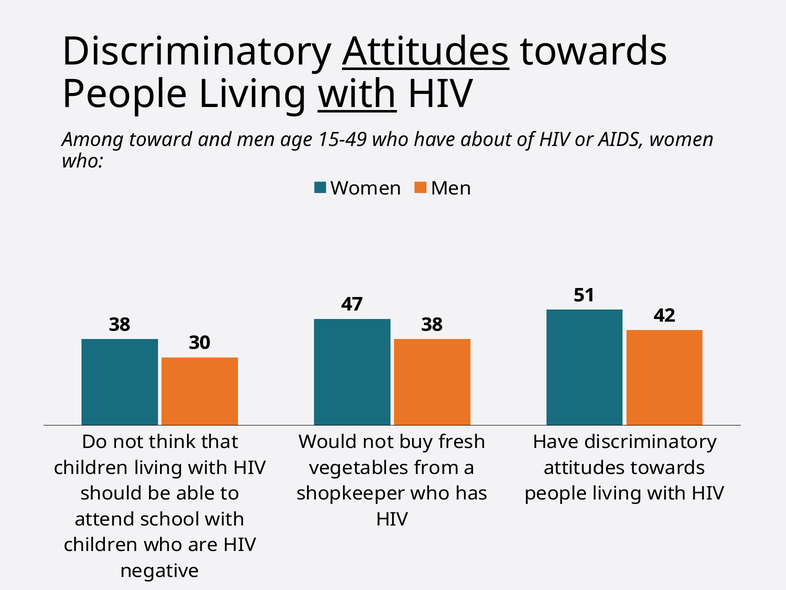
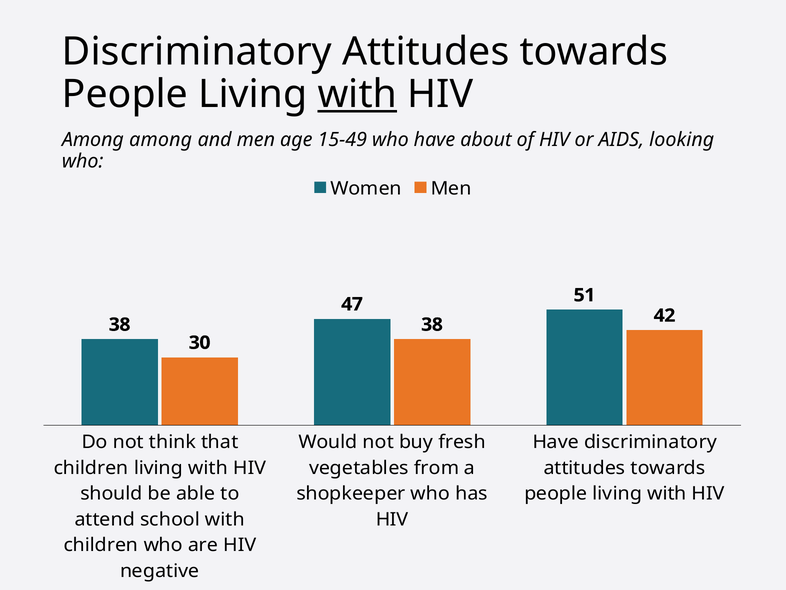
Attitudes underline: present -> none (426, 52)
Among toward: toward -> among (161, 140)
AIDS women: women -> looking (682, 140)
